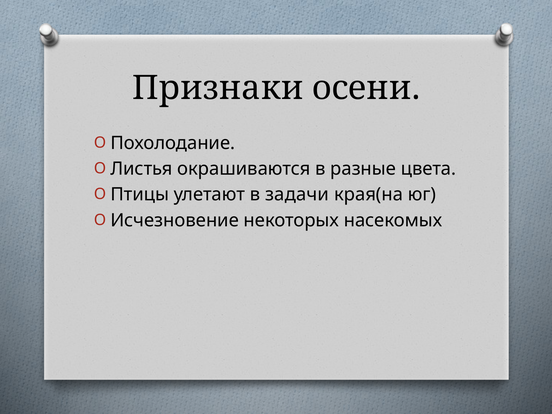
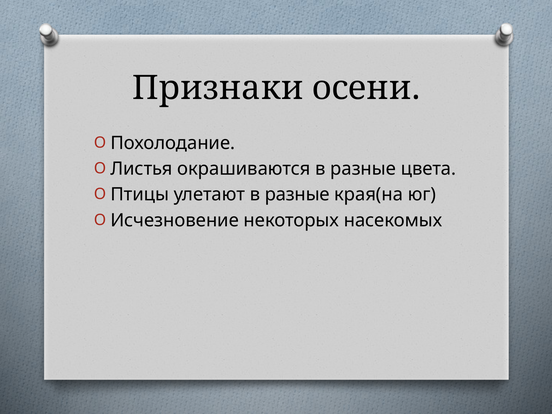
улетают в задачи: задачи -> разные (297, 195)
